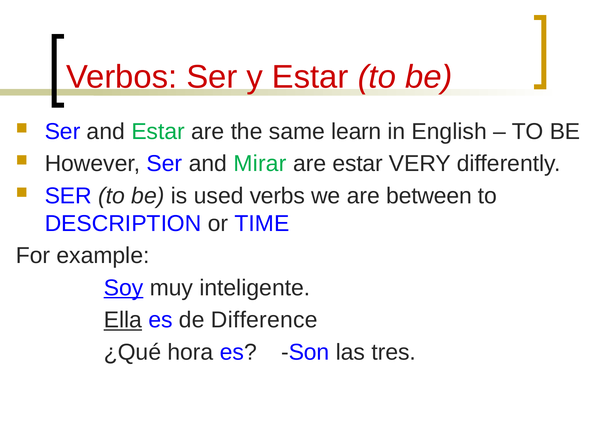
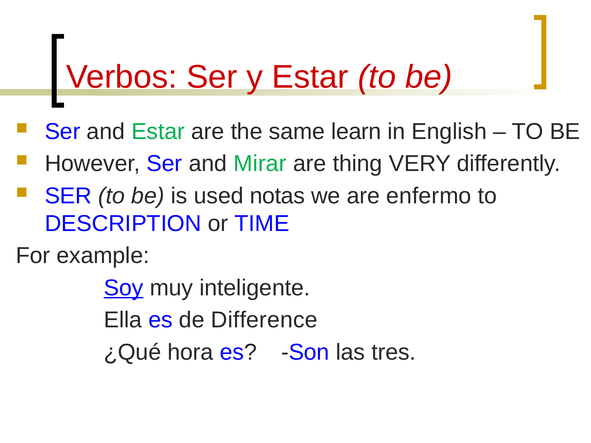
are estar: estar -> thing (358, 164)
verbs: verbs -> notas (277, 196)
between: between -> enfermo (429, 196)
Ella underline: present -> none (123, 320)
